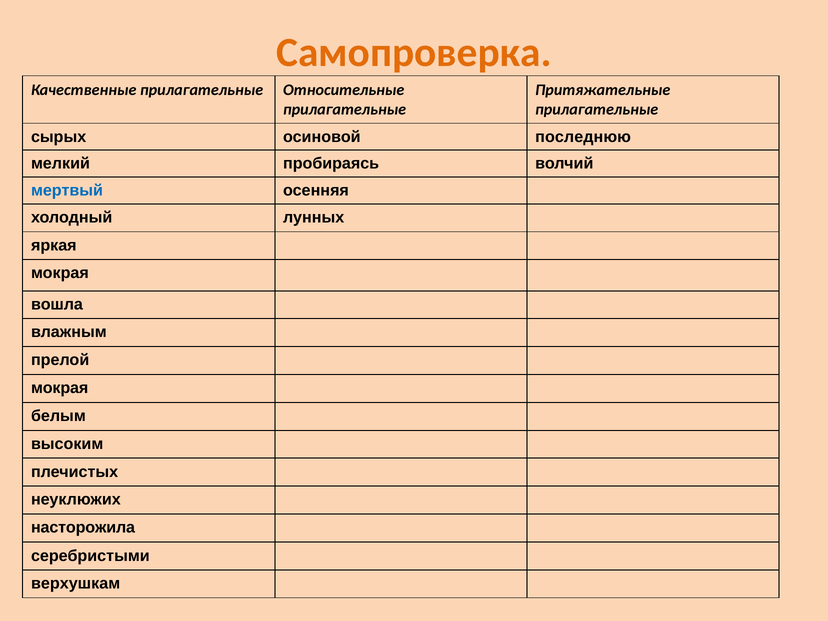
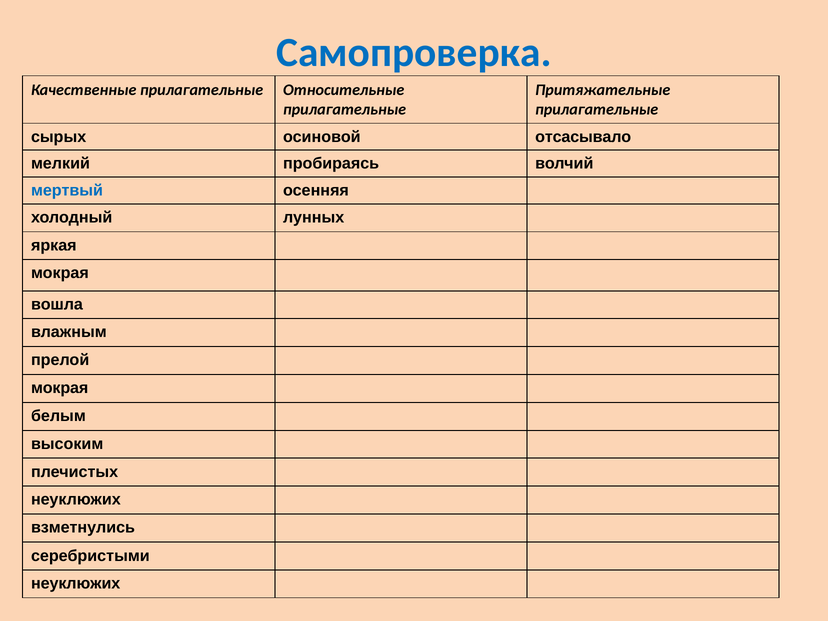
Самопроверка colour: orange -> blue (414, 53)
последнюю: последнюю -> отсасывало (583, 137)
насторожила: насторожила -> взметнулись (83, 528)
верхушкам: верхушкам -> неуклюжих (76, 583)
